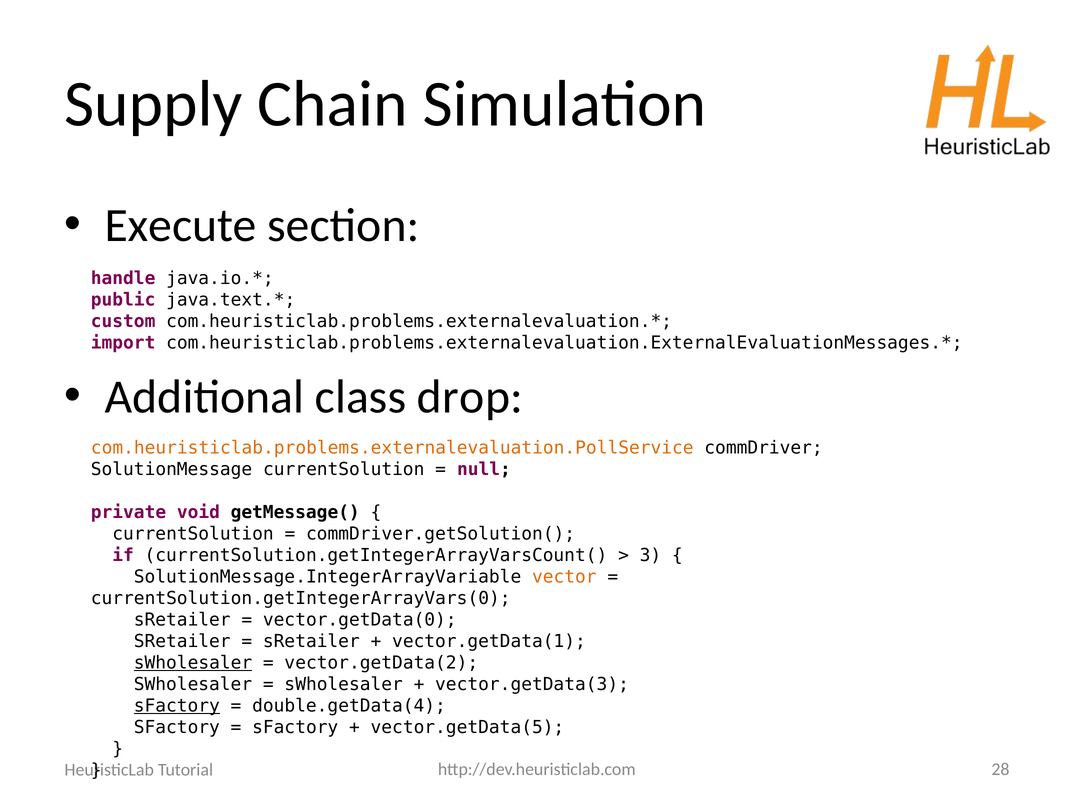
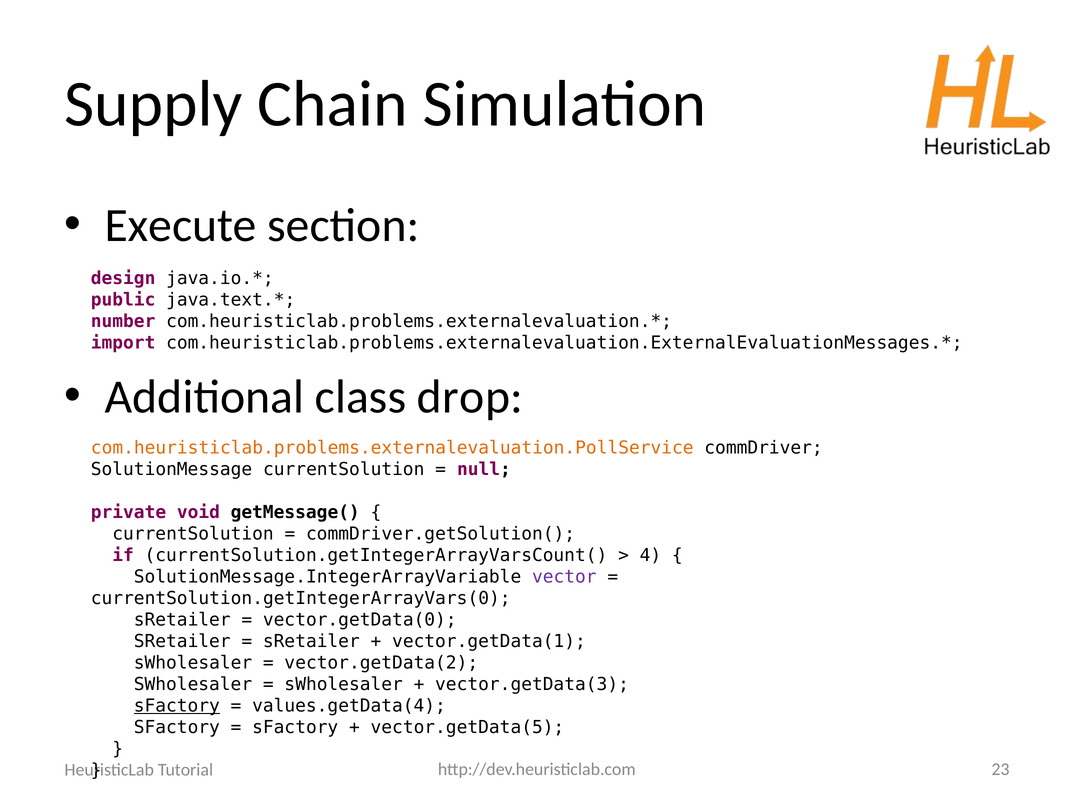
handle: handle -> design (123, 278)
custom: custom -> number (123, 321)
3: 3 -> 4 (650, 555)
vector colour: orange -> purple (564, 576)
sWholesaler underline: present -> none (193, 662)
double.getData(4: double.getData(4 -> values.getData(4 (349, 705)
28: 28 -> 23 (1000, 769)
